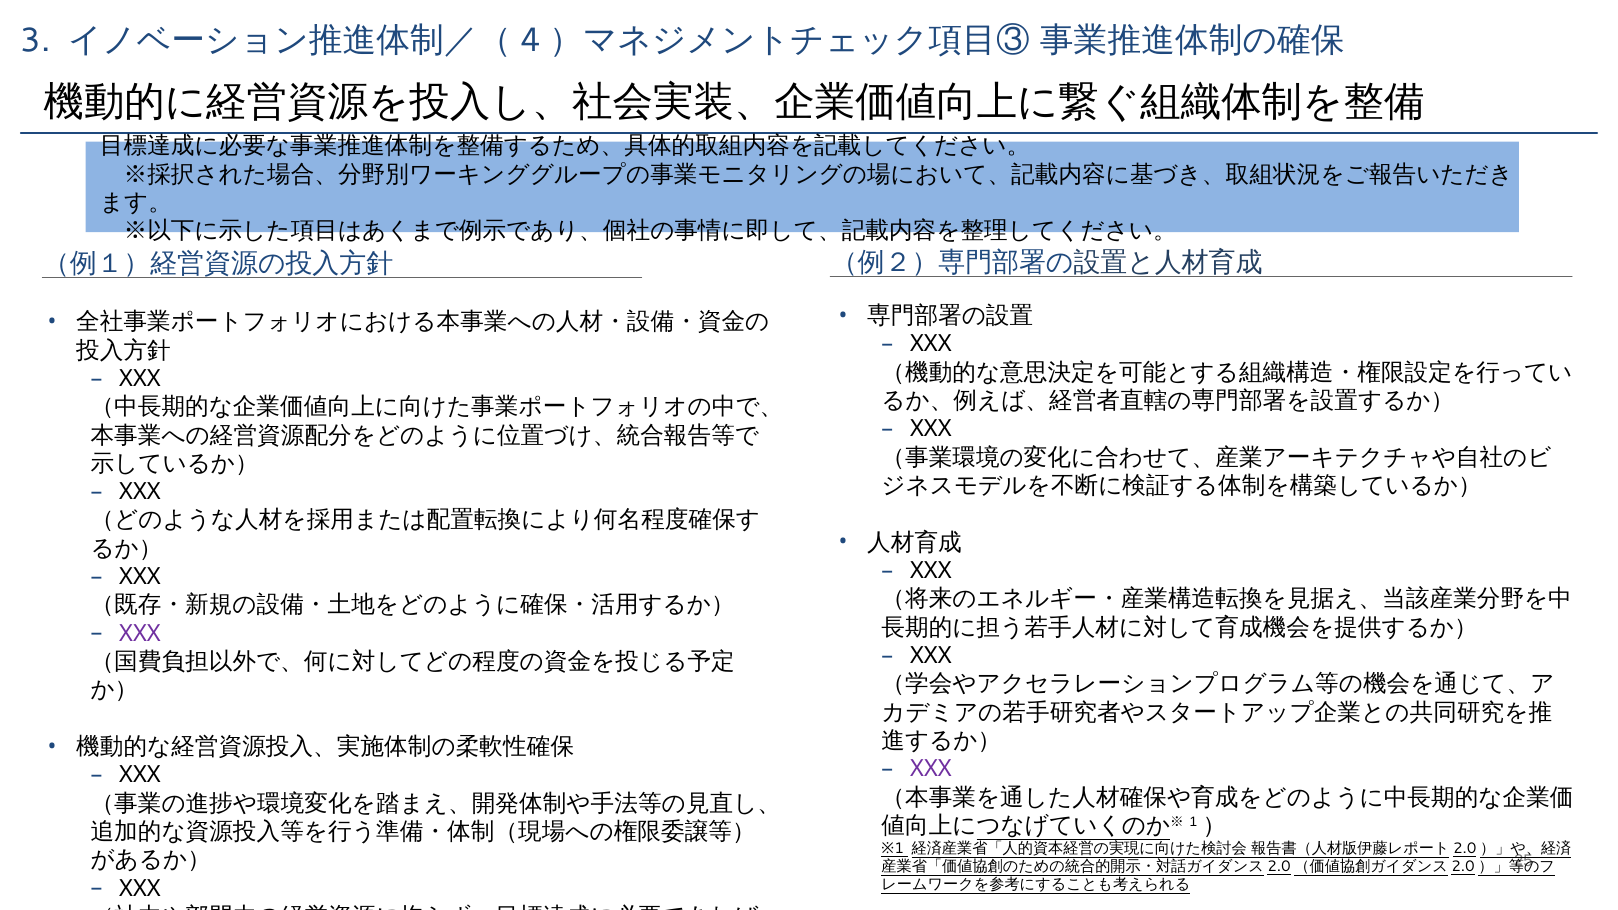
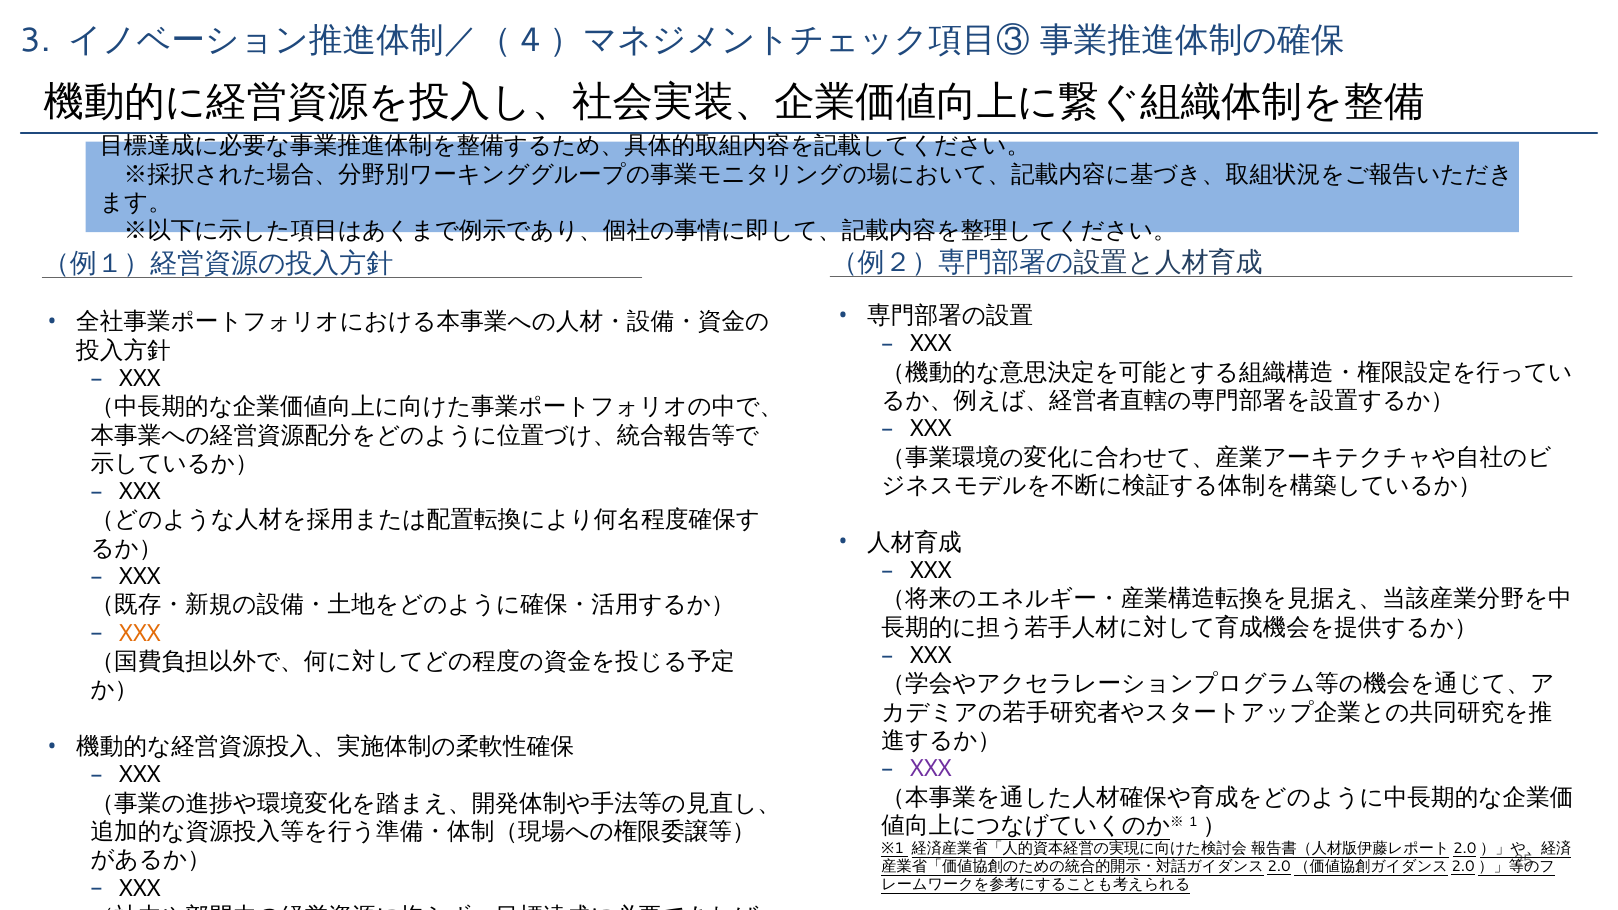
XXX colour: purple -> orange (140, 634)
